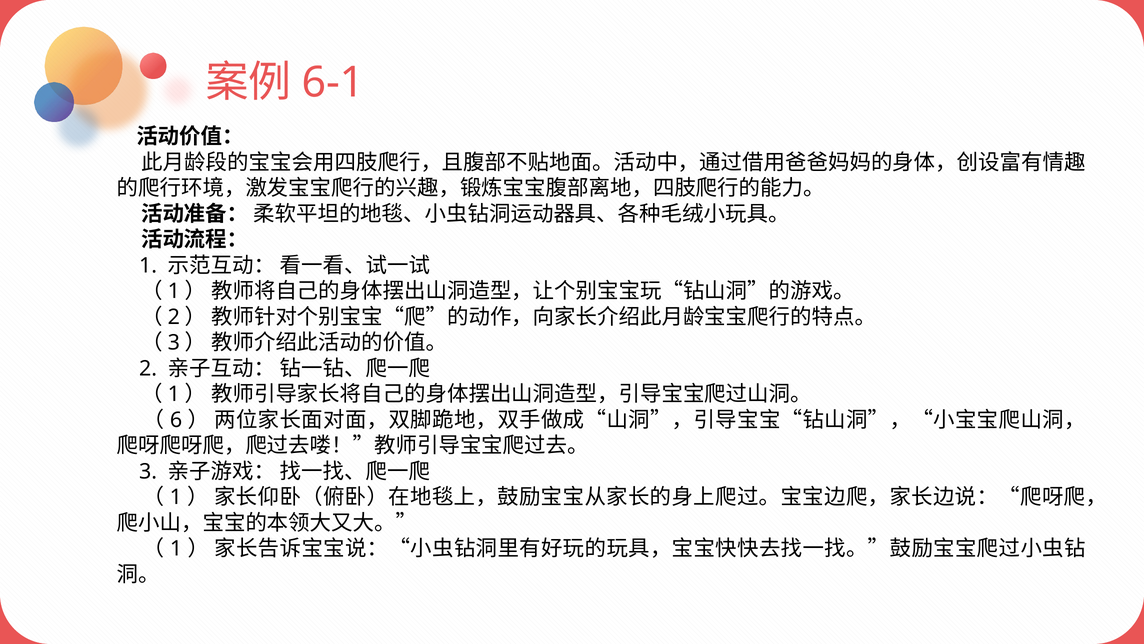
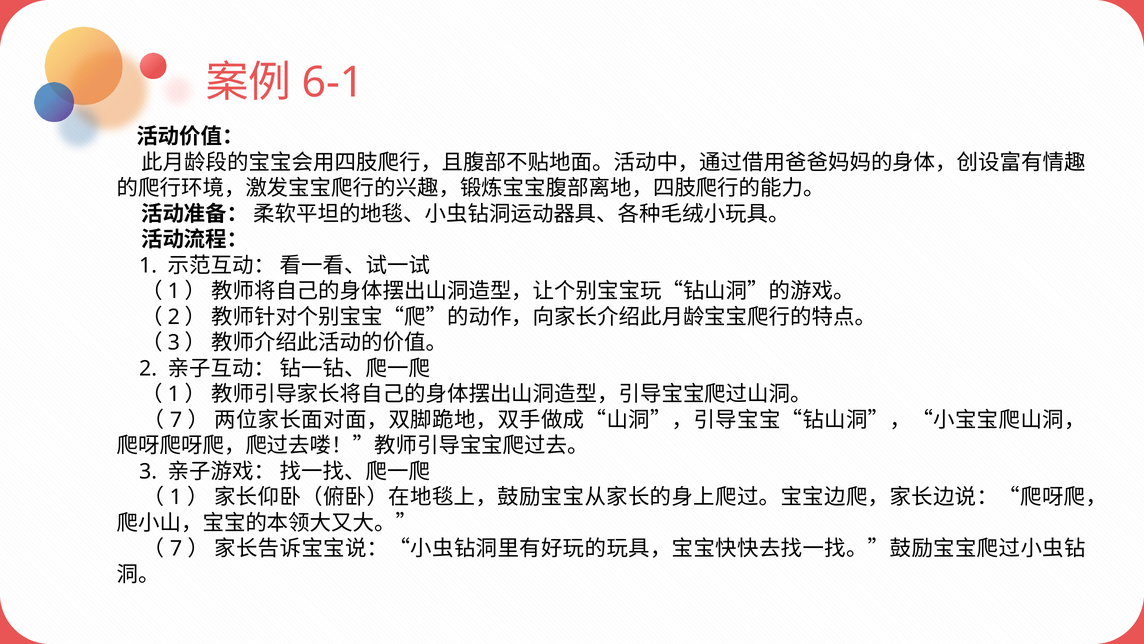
6: 6 -> 7 (176, 420)
1: 1 -> 7 (176, 548)
